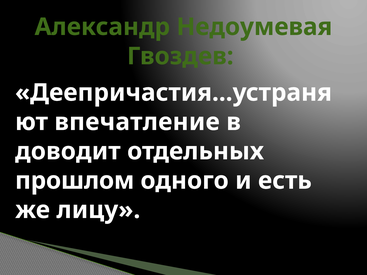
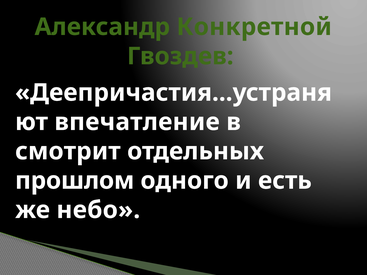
Недоумевая: Недоумевая -> Конкретной (254, 27)
доводит: доводит -> смотрит (68, 151)
лицу: лицу -> небо (98, 210)
